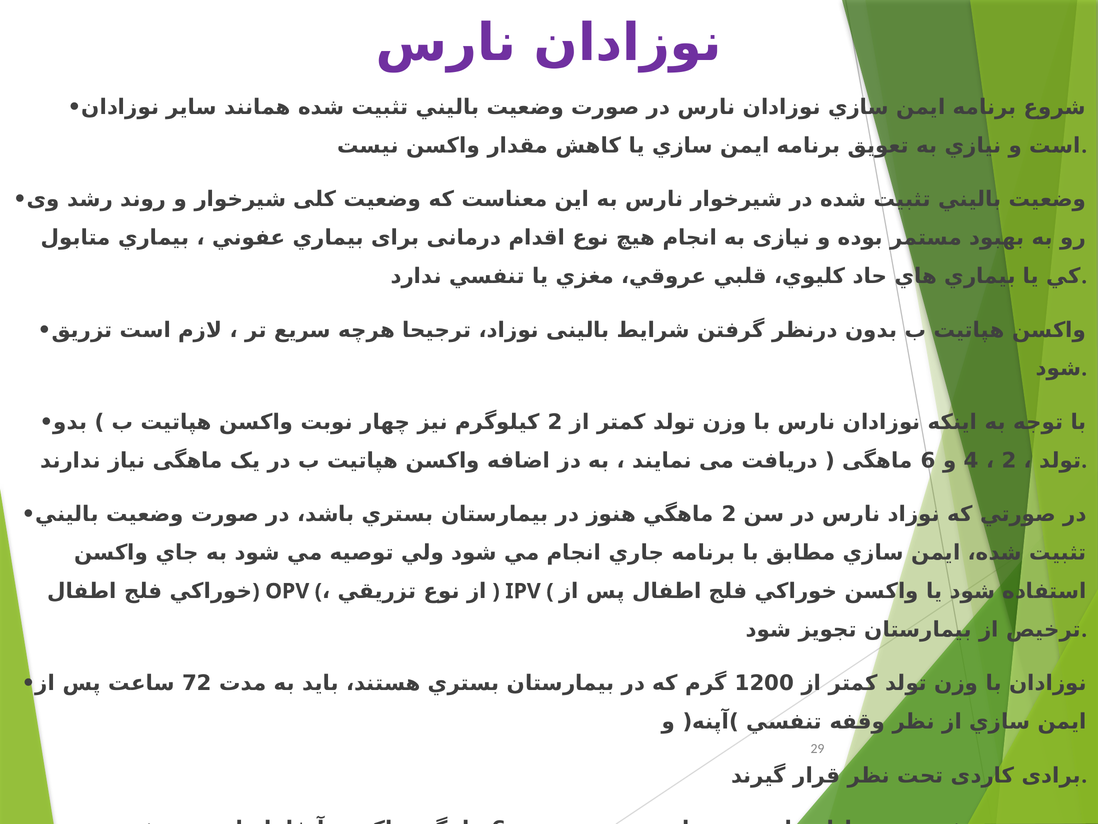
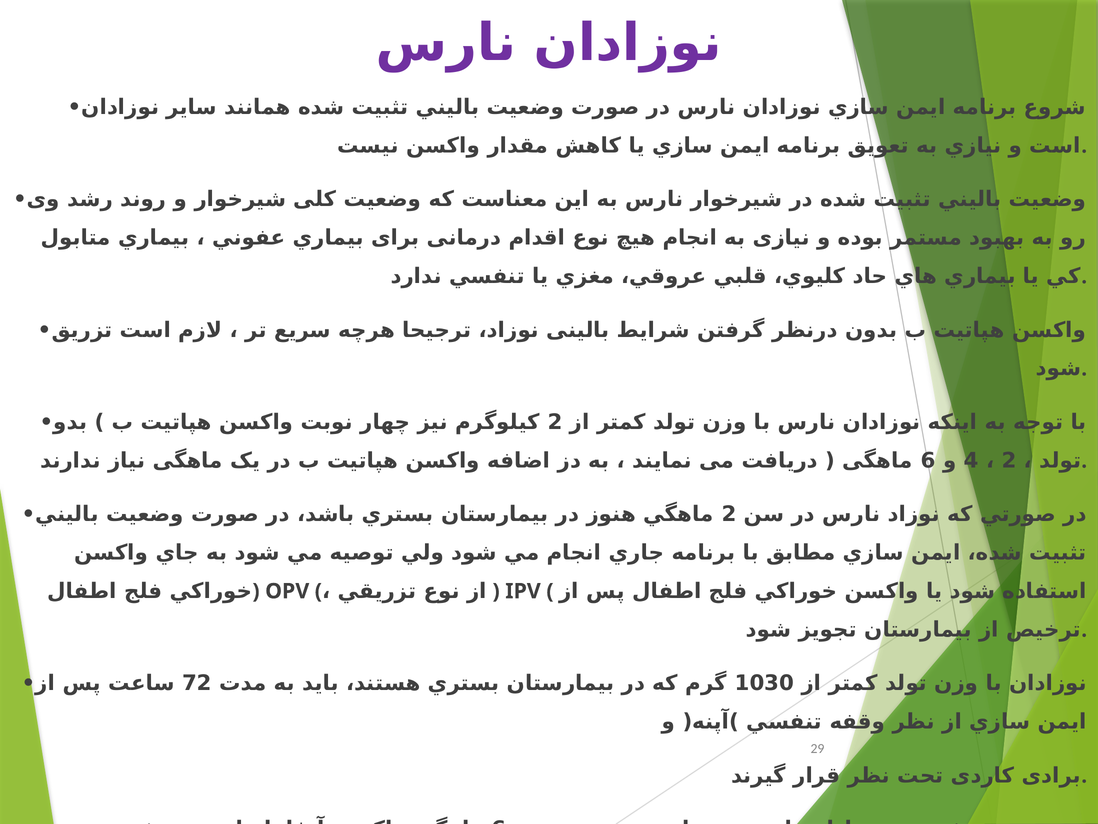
1200: 1200 -> 1030 (764, 683)
